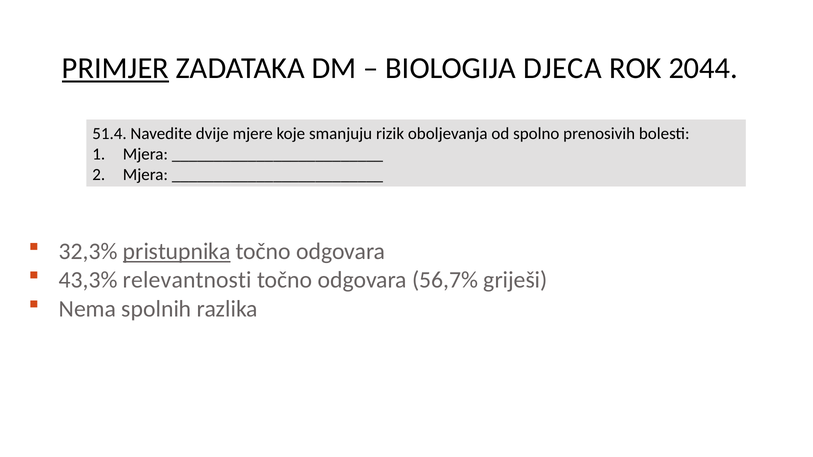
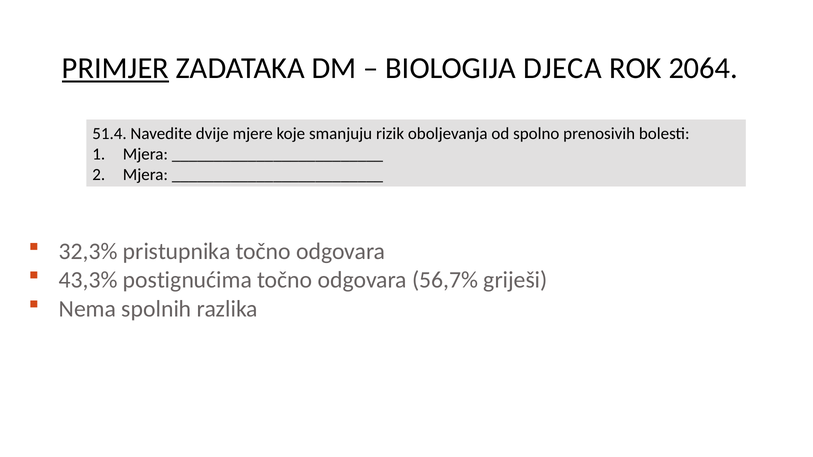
2044: 2044 -> 2064 (703, 68)
pristupnika underline: present -> none (177, 252)
relevantnosti: relevantnosti -> postignućima (187, 280)
